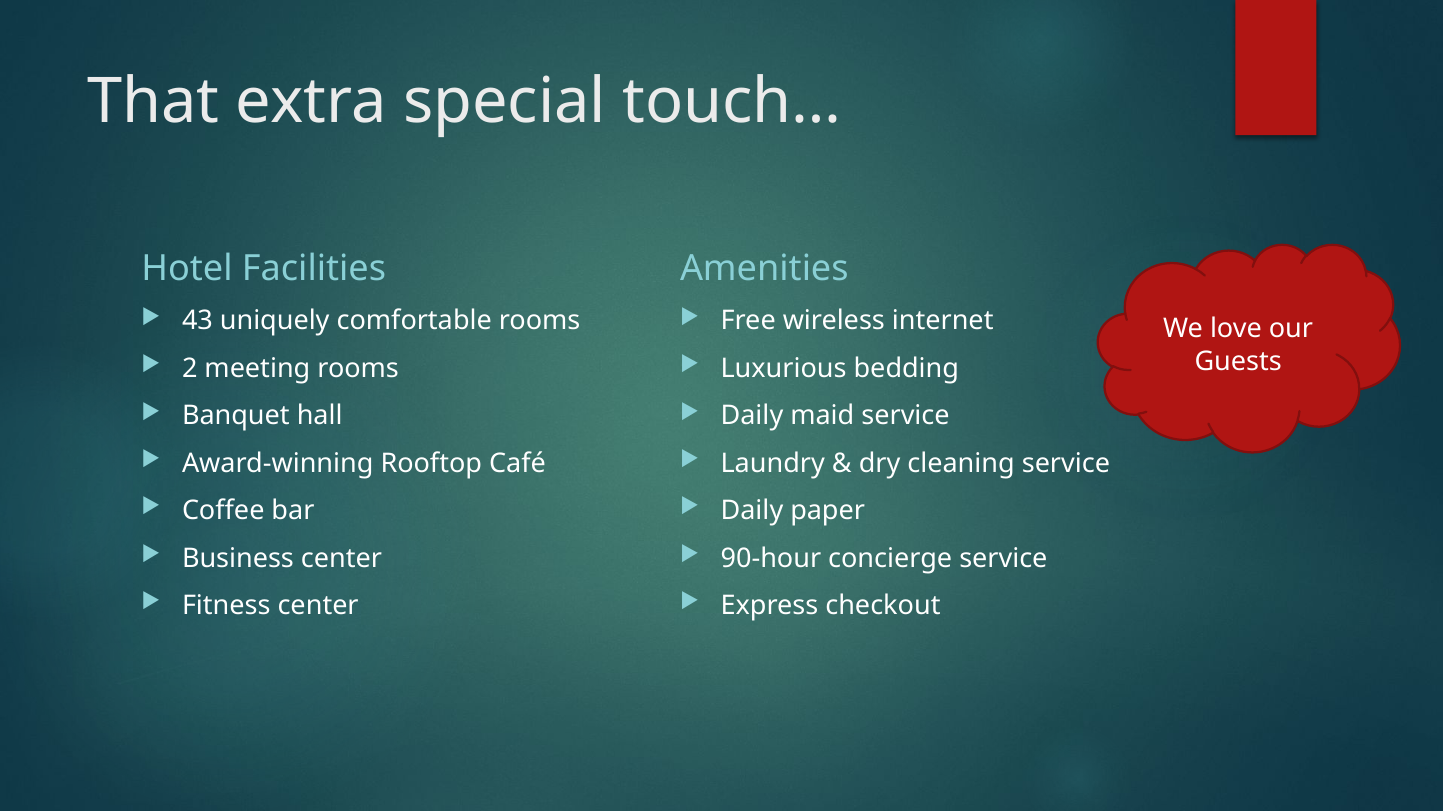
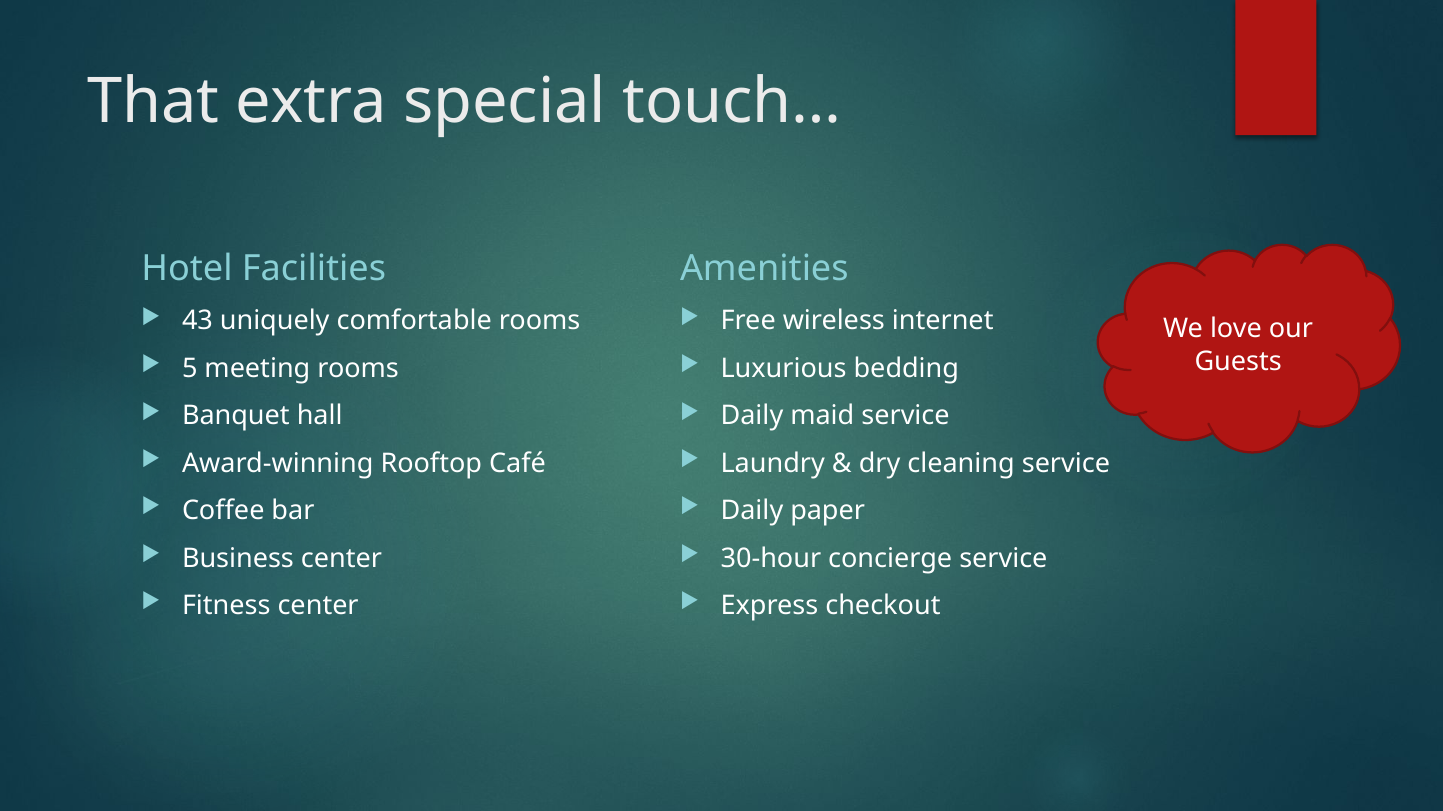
2: 2 -> 5 (190, 369)
90-hour: 90-hour -> 30-hour (771, 559)
